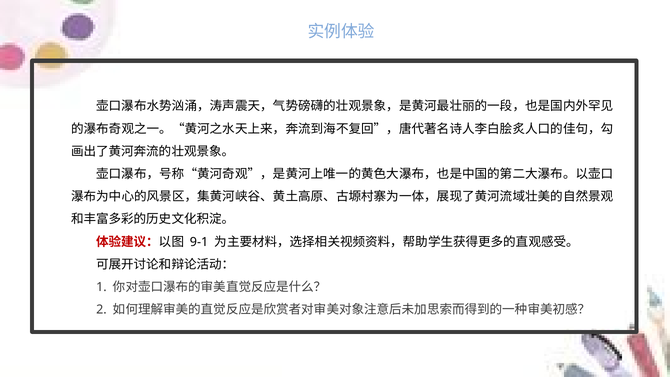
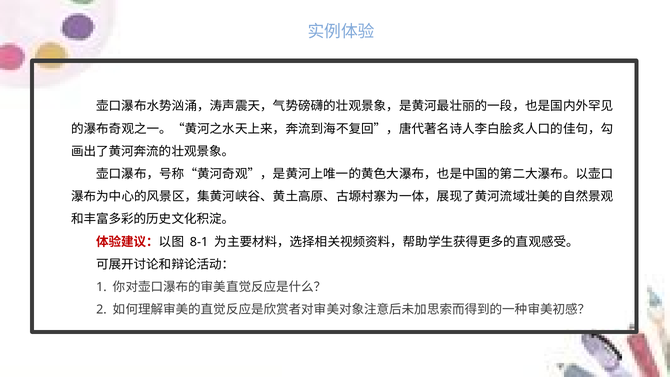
9-1: 9-1 -> 8-1 (199, 242)
